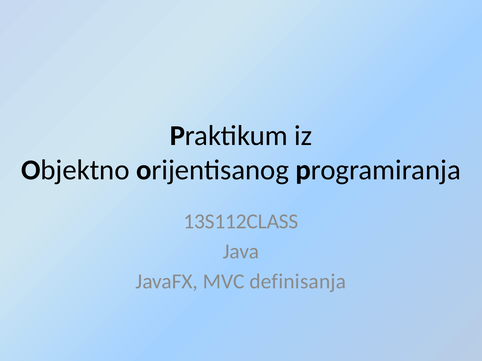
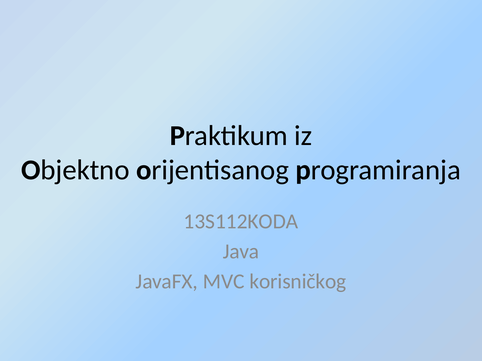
13S112CLASS: 13S112CLASS -> 13S112KODA (241, 222)
definisanja: definisanja -> korisničkog (298, 282)
